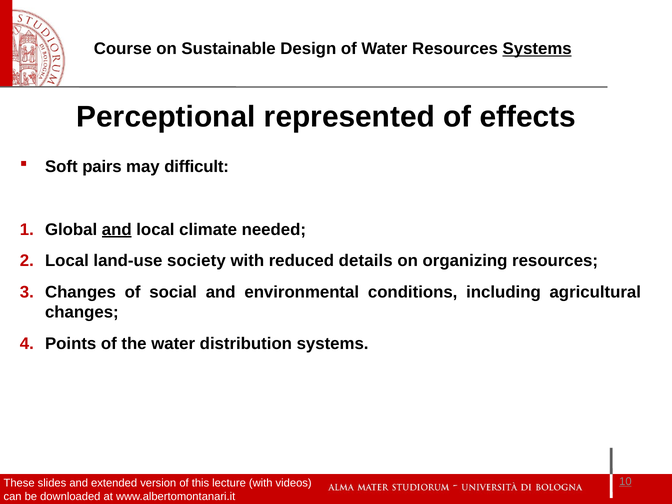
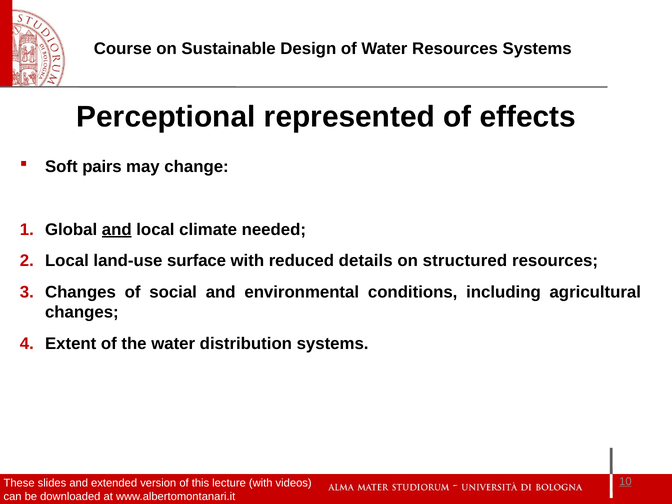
Systems underline: present -> none (537, 49)
difficult: difficult -> change (197, 167)
society: society -> surface (197, 261)
organizing: organizing -> structured (465, 261)
Points: Points -> Extent (71, 344)
